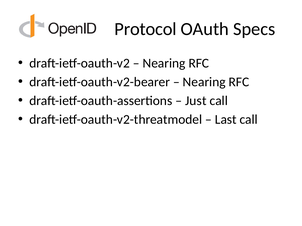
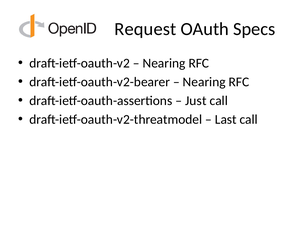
Protocol: Protocol -> Request (145, 29)
